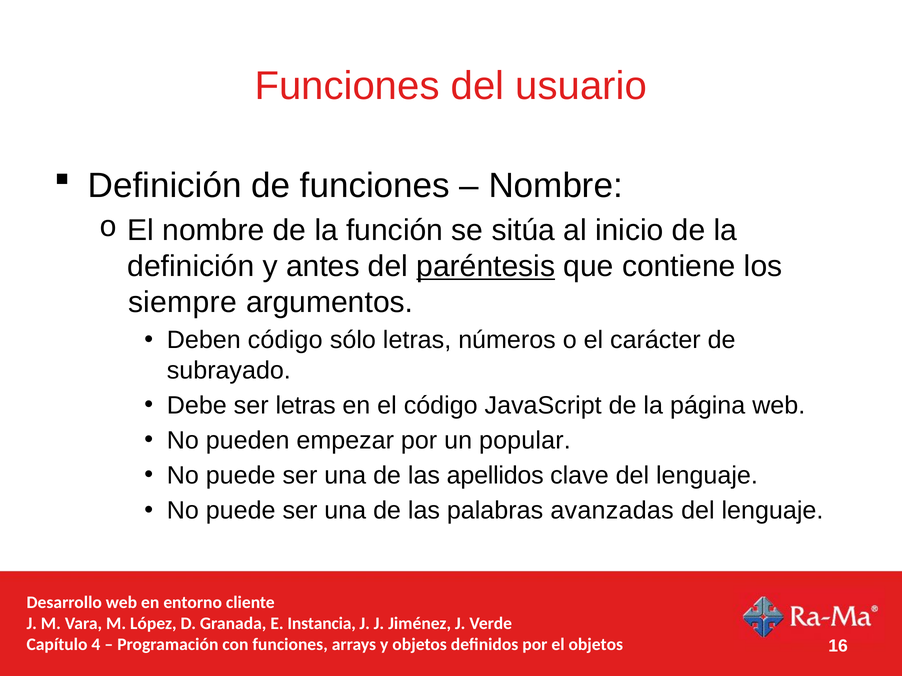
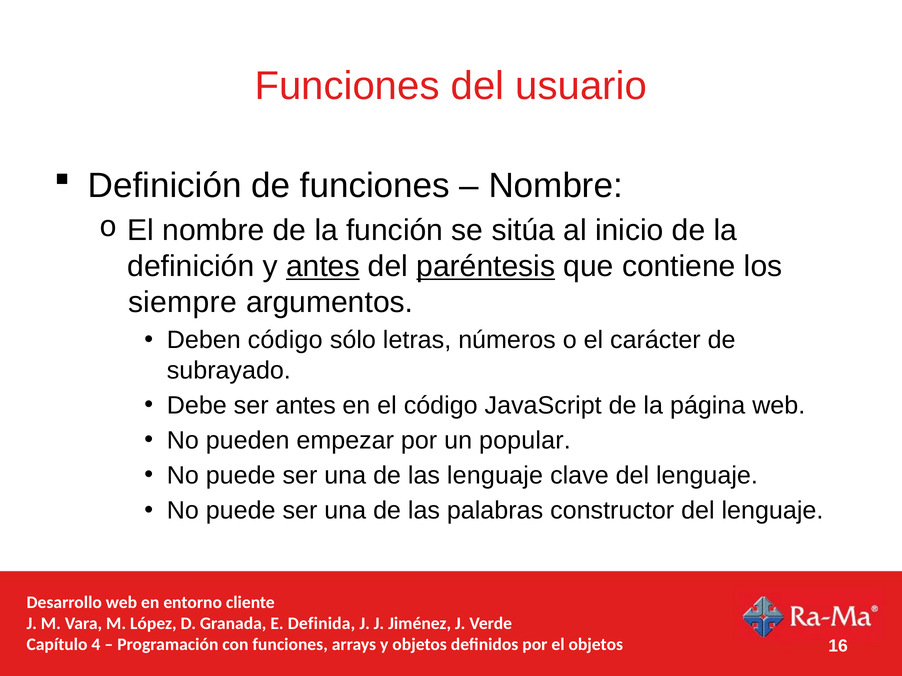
antes underline: none -> present (323, 267)
ser letras: letras -> antes (306, 406)
las apellidos: apellidos -> lenguaje (495, 476)
avanzadas: avanzadas -> constructor (612, 511)
Instancia: Instancia -> Definida (321, 624)
